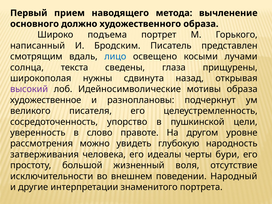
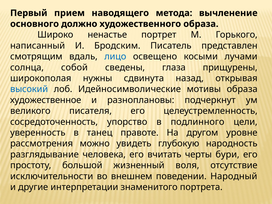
подъема: подъема -> ненастье (107, 35)
текста: текста -> собой (74, 67)
высокий colour: purple -> blue (29, 89)
пушкинской: пушкинской -> подлинного (197, 122)
слово: слово -> танец (100, 133)
затверживания: затверживания -> разглядывание (44, 154)
идеалы: идеалы -> вчитать (164, 154)
